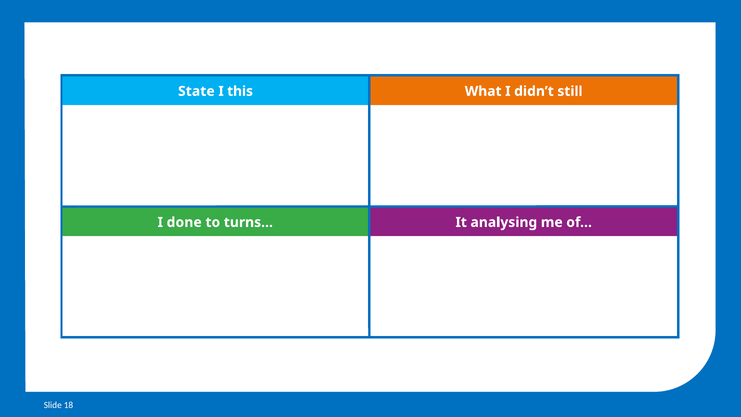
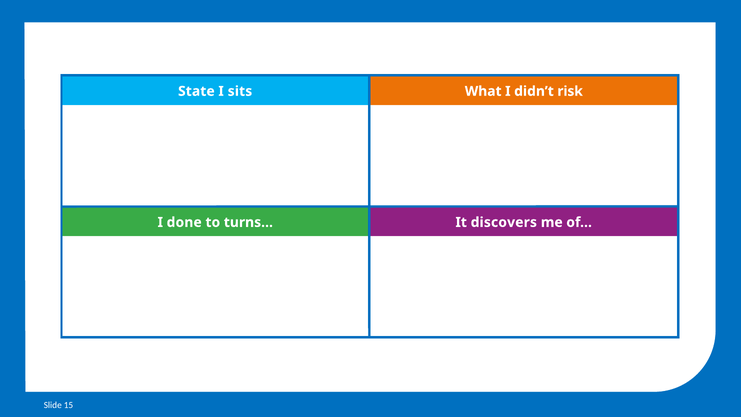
this: this -> sits (240, 91)
still: still -> risk (570, 91)
analysing: analysing -> discovers (504, 222)
18: 18 -> 15 (68, 405)
